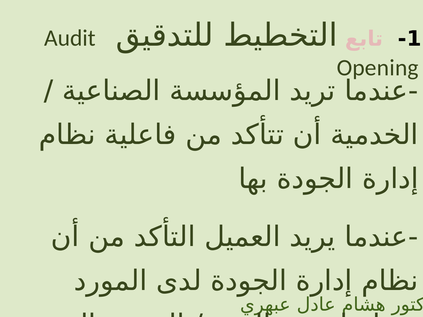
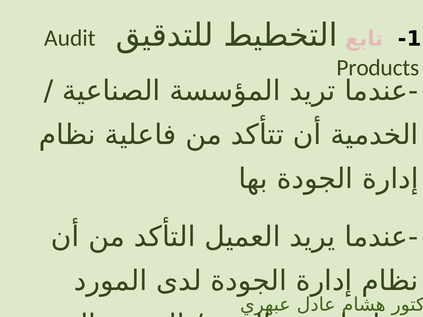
Opening: Opening -> Products (378, 68)
